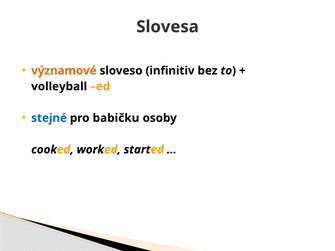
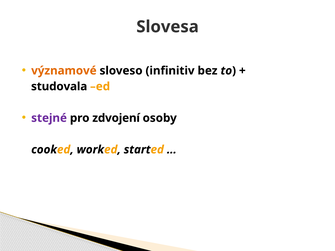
volleyball: volleyball -> studovala (59, 87)
stejné colour: blue -> purple (49, 118)
babičku: babičku -> zdvojení (116, 118)
